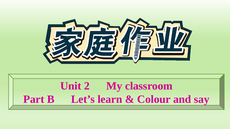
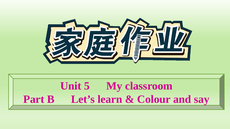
2: 2 -> 5 (87, 86)
